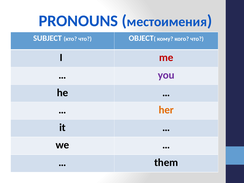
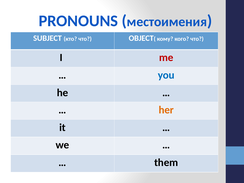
you colour: purple -> blue (166, 75)
